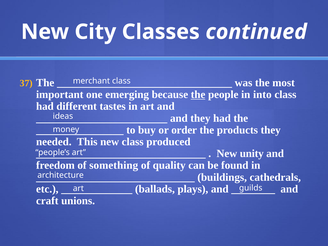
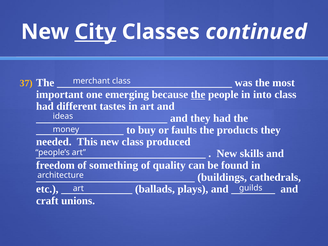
City underline: none -> present (95, 32)
order: order -> faults (184, 130)
unity: unity -> skills (252, 154)
